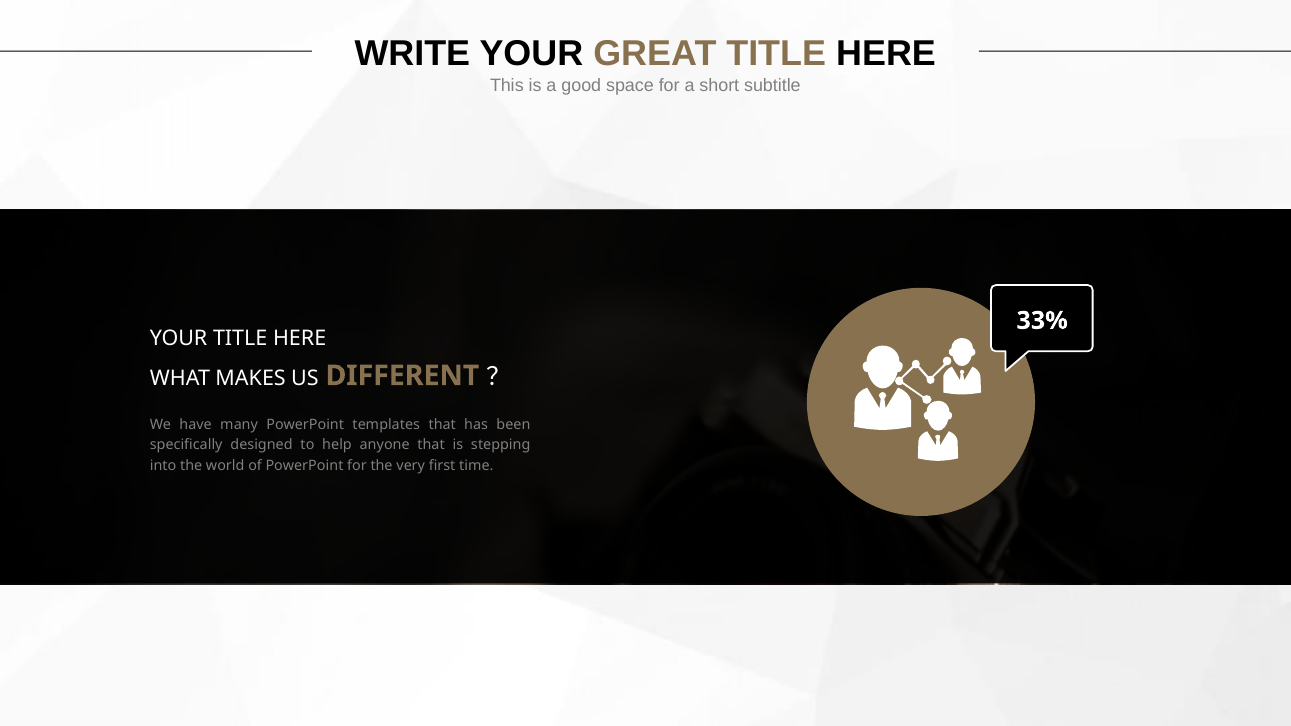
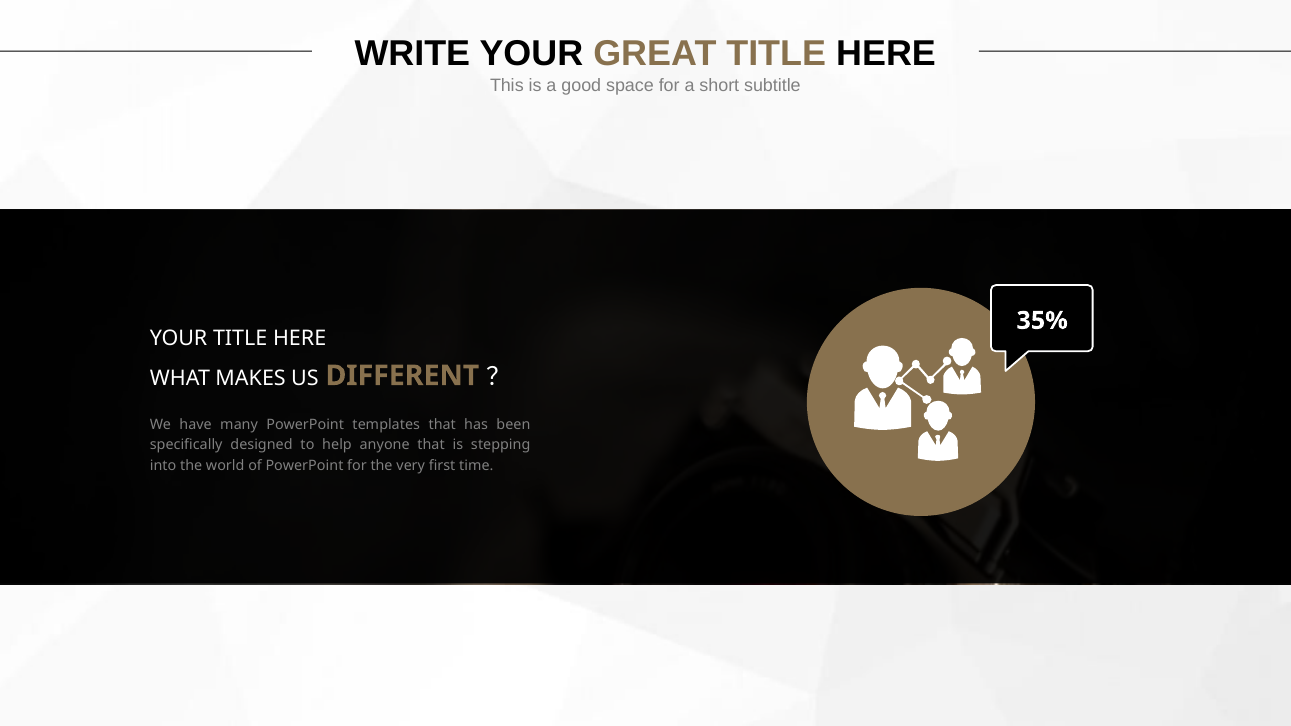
33%: 33% -> 35% (1042, 321)
